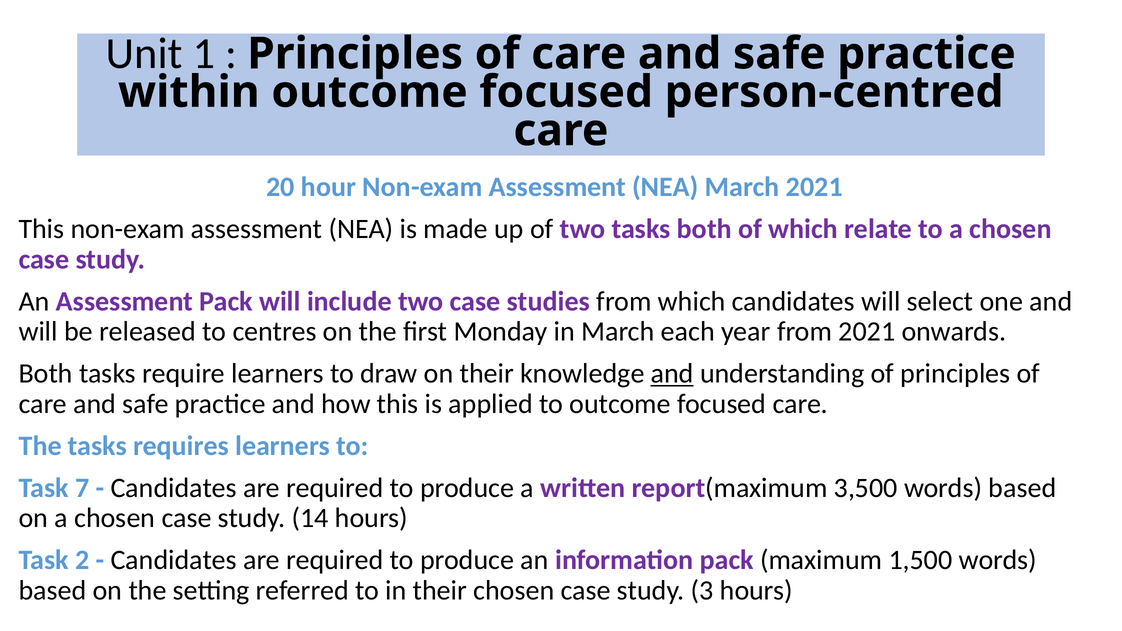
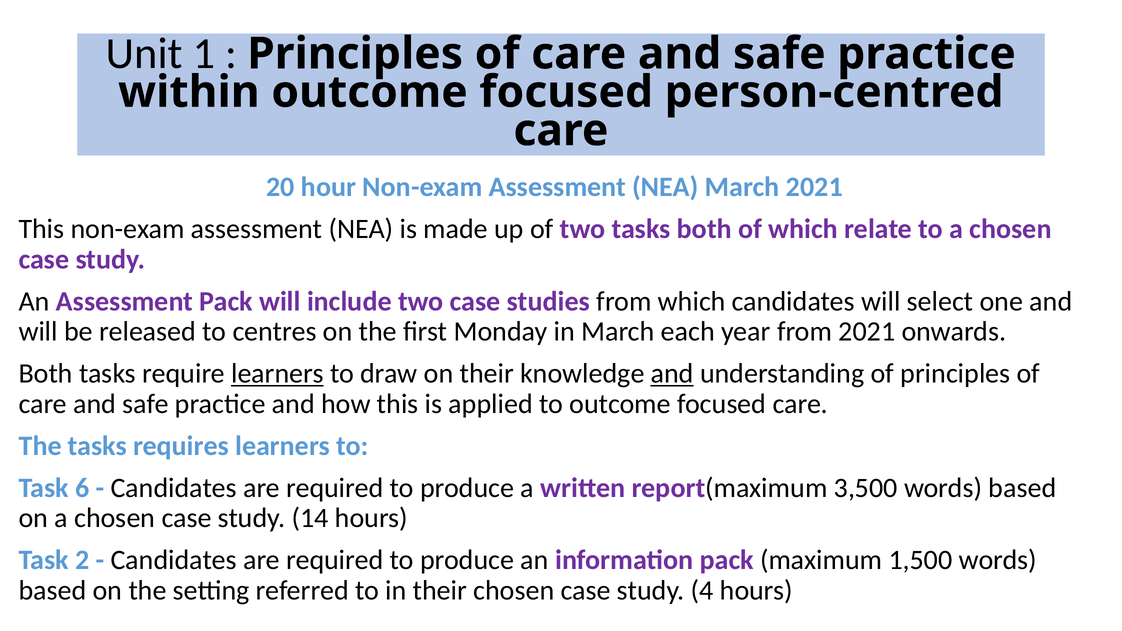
learners underline: none -> present (277, 374)
7: 7 -> 6 (82, 488)
3: 3 -> 4 (702, 590)
